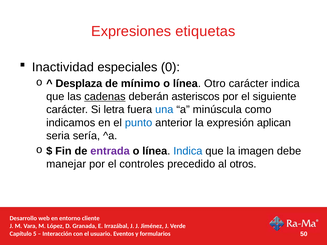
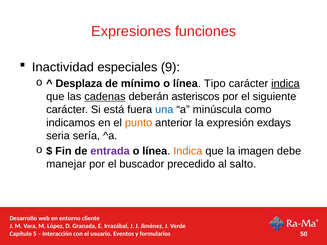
etiquetas: etiquetas -> funciones (206, 31)
0: 0 -> 9 (170, 67)
Otro: Otro -> Tipo (215, 84)
indica underline: none -> present (285, 84)
letra: letra -> está (114, 110)
punto colour: blue -> orange (139, 123)
aplican: aplican -> exdays (274, 123)
Indica colour: blue -> orange (188, 151)
controles: controles -> buscador (142, 164)
otros: otros -> salto (243, 164)
